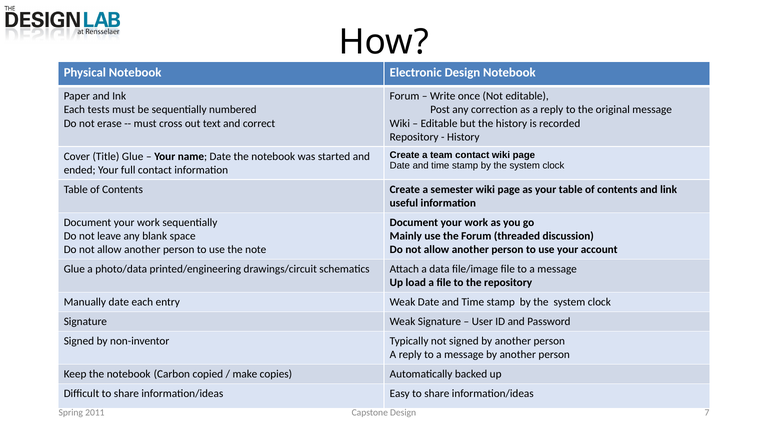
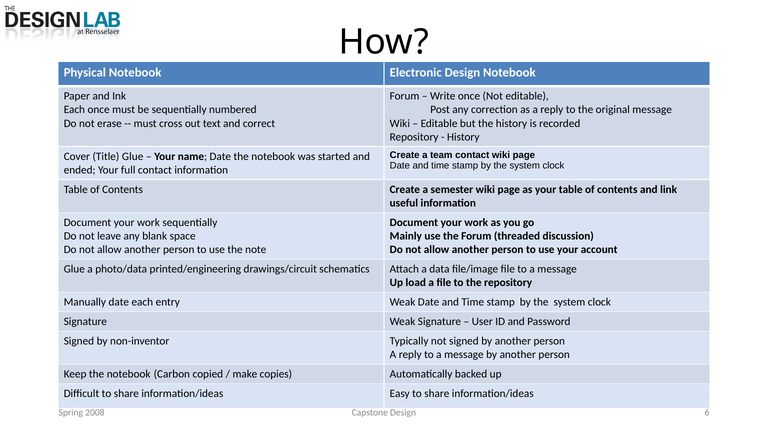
Each tests: tests -> once (99, 110)
7: 7 -> 6 (707, 412)
2011: 2011 -> 2008 (95, 413)
